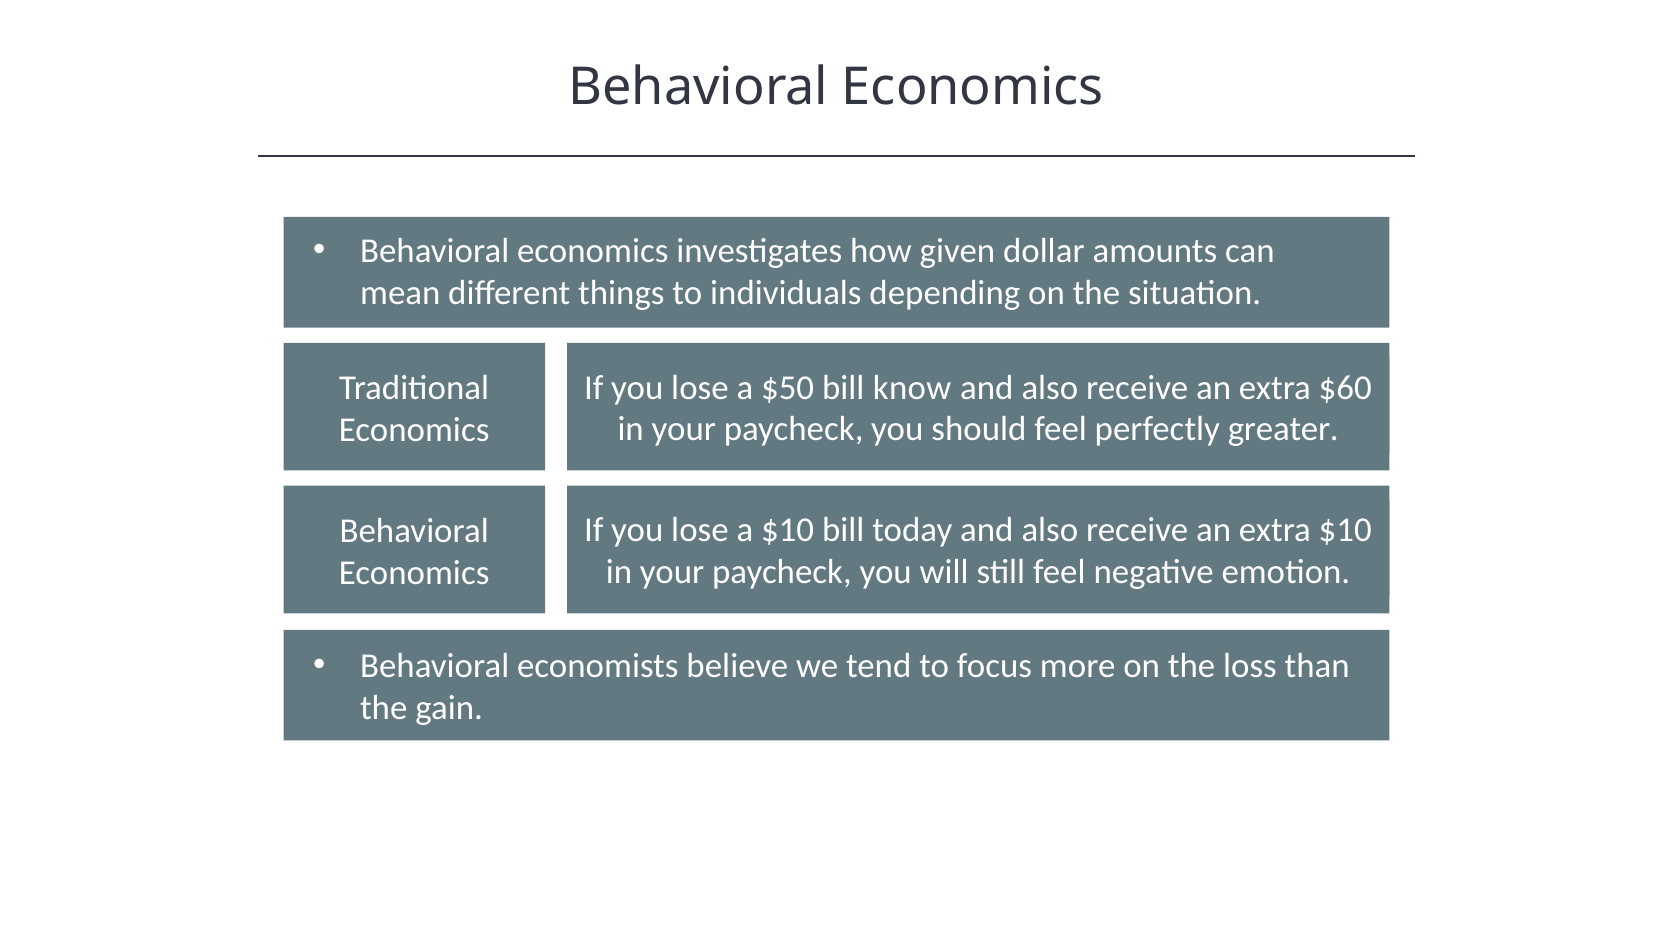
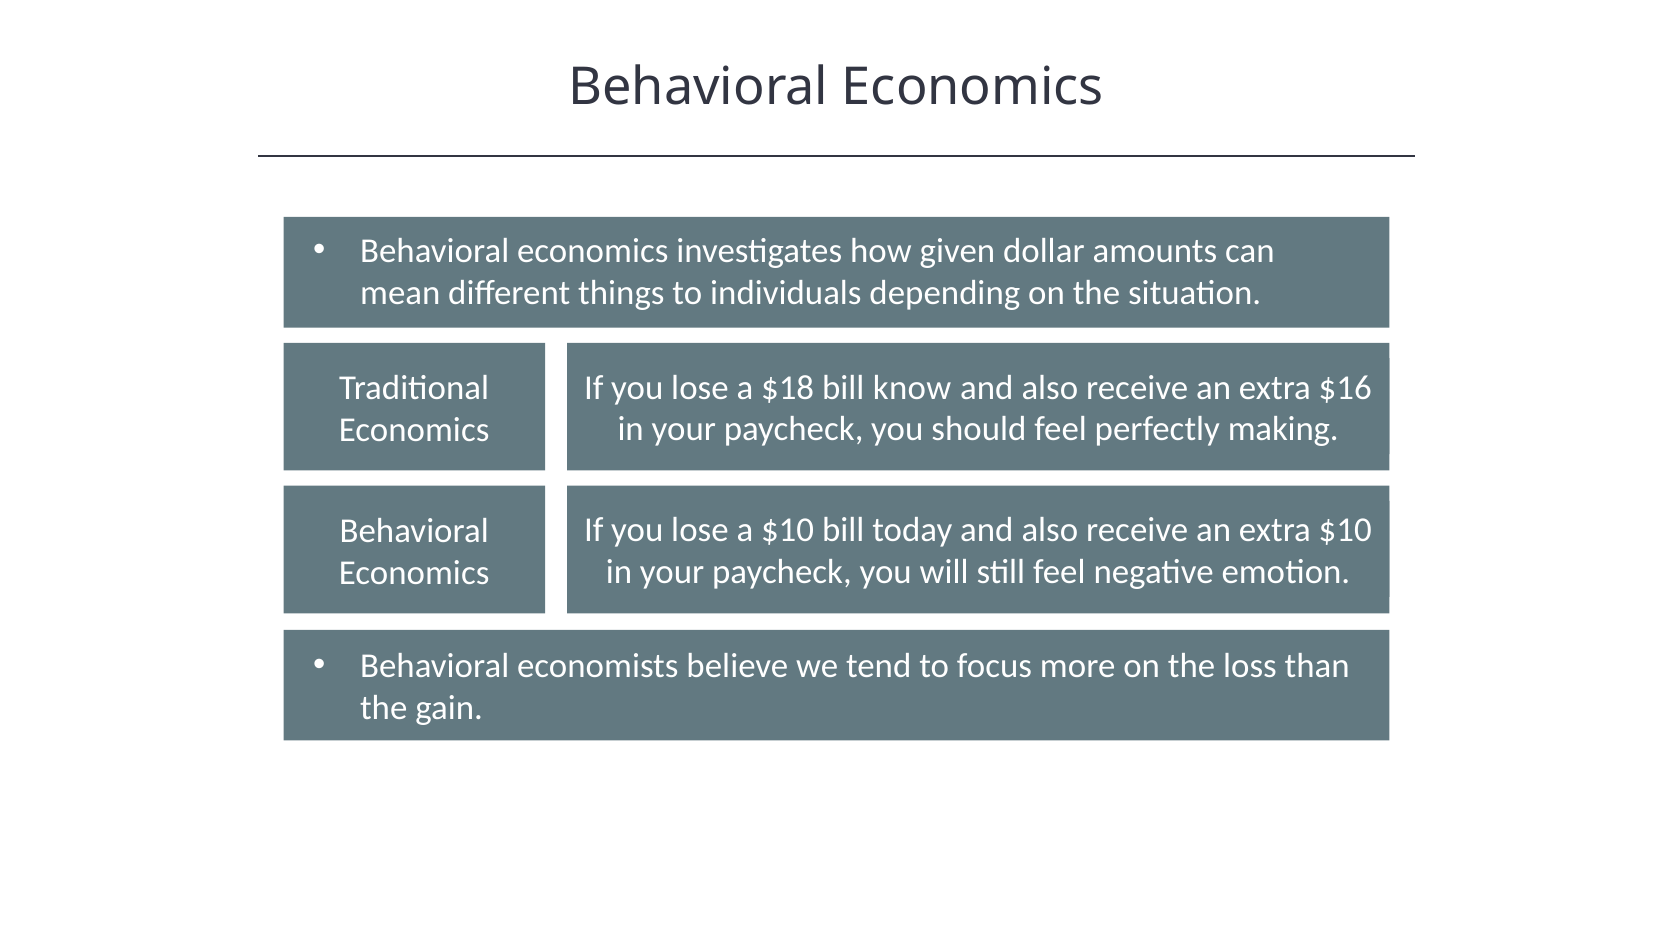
$50: $50 -> $18 (788, 388)
$60: $60 -> $16 (1345, 388)
greater: greater -> making (1283, 429)
